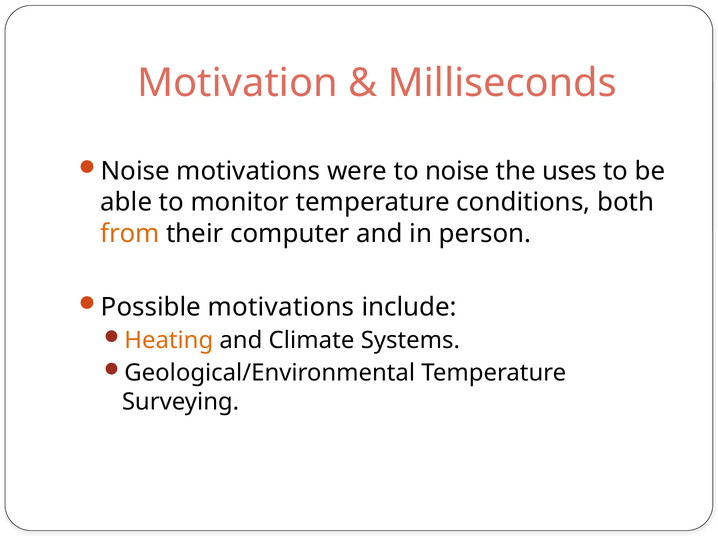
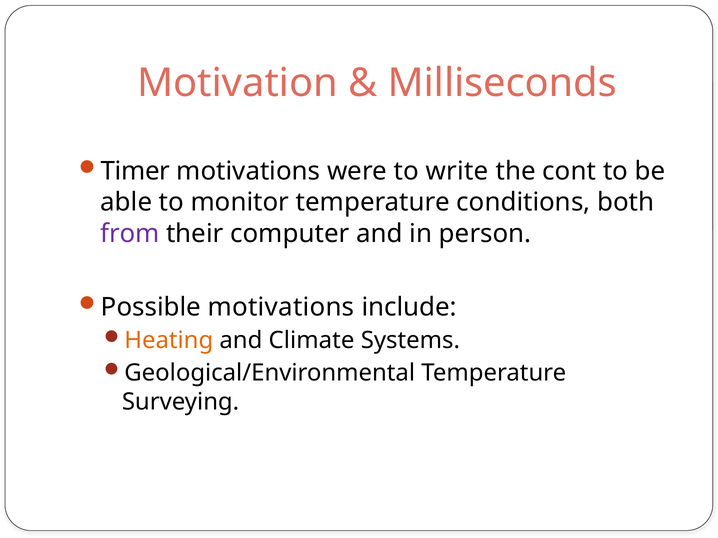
Noise: Noise -> Timer (135, 171)
to noise: noise -> write (457, 171)
uses: uses -> cont (569, 171)
from colour: orange -> purple (130, 234)
